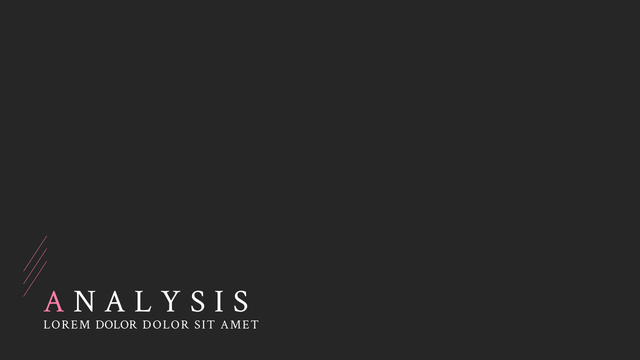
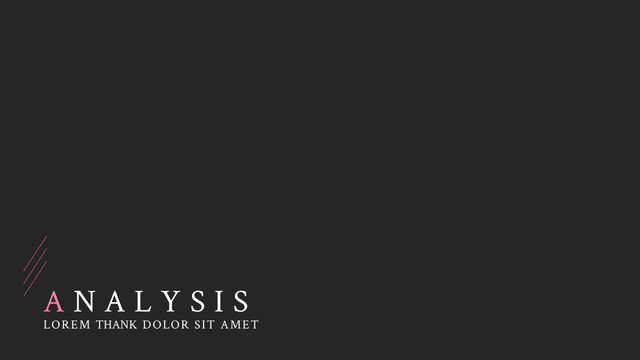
LOREM DOLOR: DOLOR -> THANK (116, 325)
